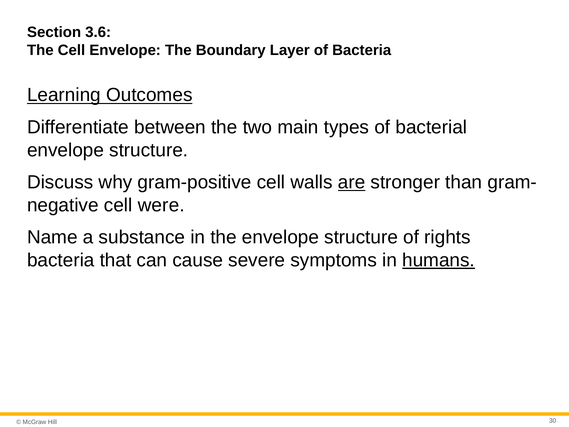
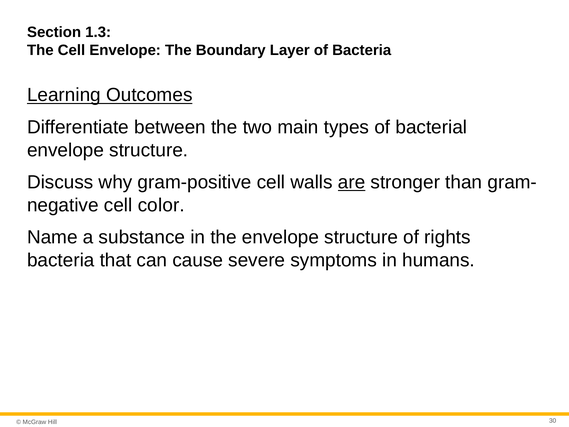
3.6: 3.6 -> 1.3 (98, 32)
were: were -> color (161, 205)
humans underline: present -> none (439, 260)
